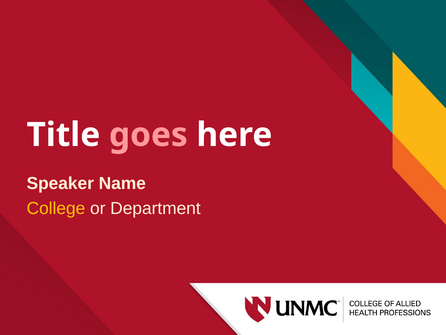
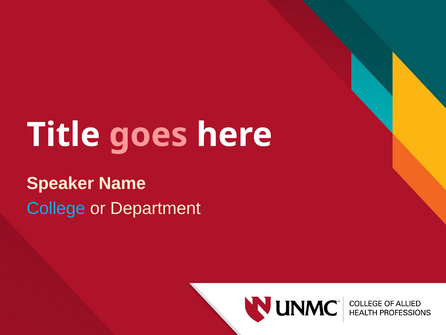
College colour: yellow -> light blue (56, 208)
